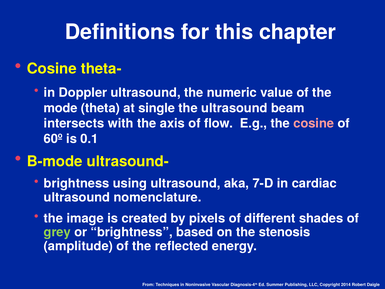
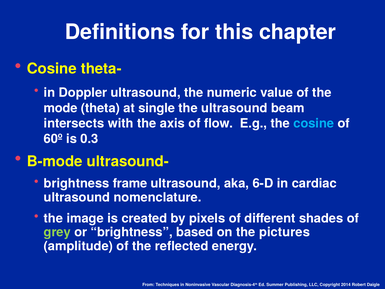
cosine colour: pink -> light blue (314, 123)
0.1: 0.1 -> 0.3 (89, 139)
using: using -> frame (130, 183)
7-D: 7-D -> 6-D (263, 183)
stenosis: stenosis -> pictures (284, 232)
